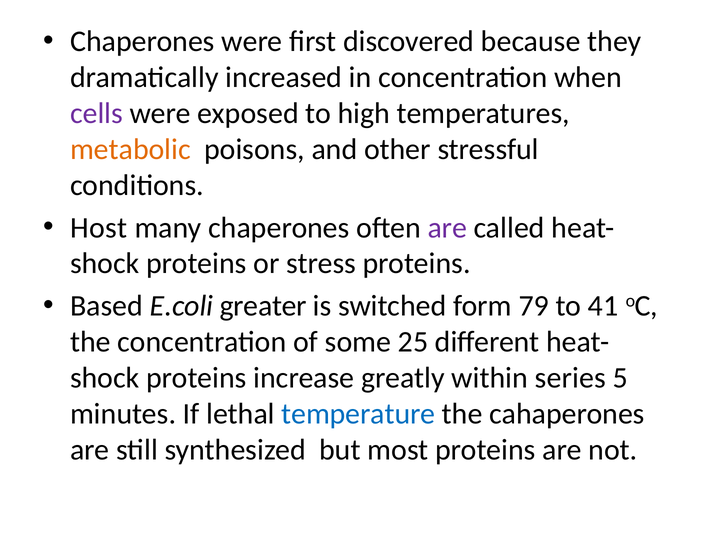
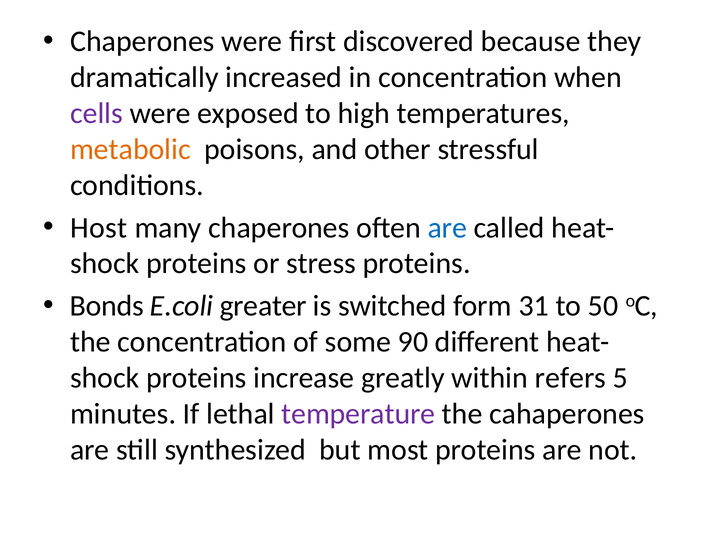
are colour: purple -> blue (447, 228)
Based: Based -> Bonds (107, 306)
79: 79 -> 31 (534, 306)
41: 41 -> 50 (603, 306)
25: 25 -> 90 (413, 342)
series: series -> refers (570, 378)
temperature colour: blue -> purple (358, 414)
